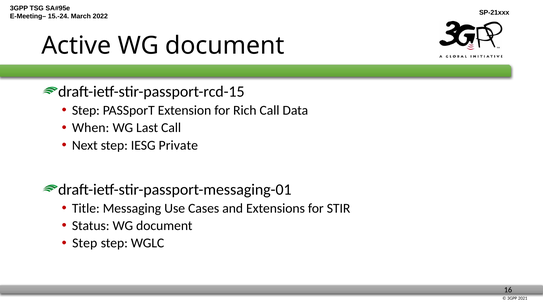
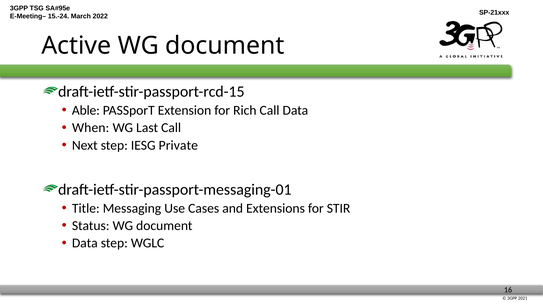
Step: Step -> Able (86, 111)
Step: Step -> Data (85, 243)
